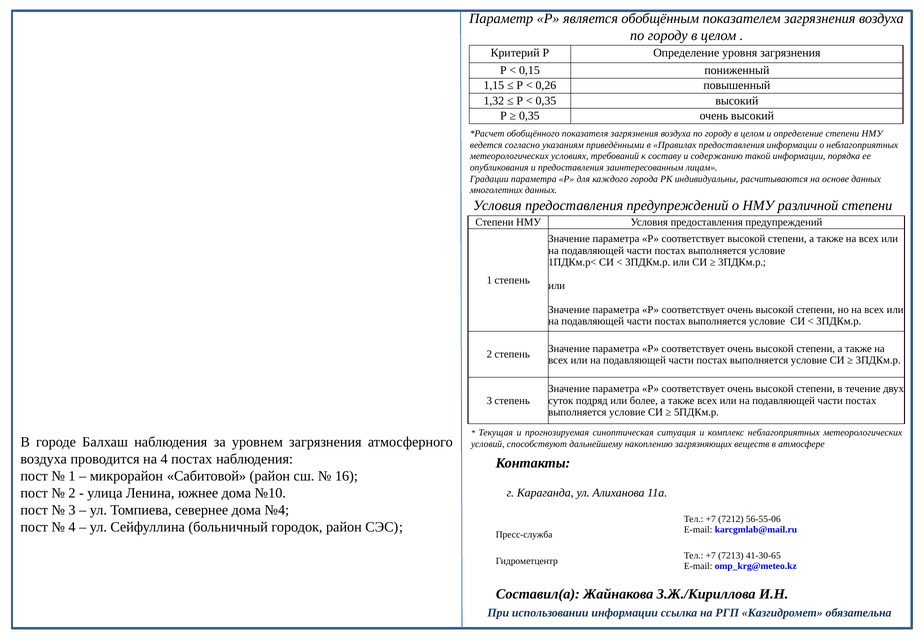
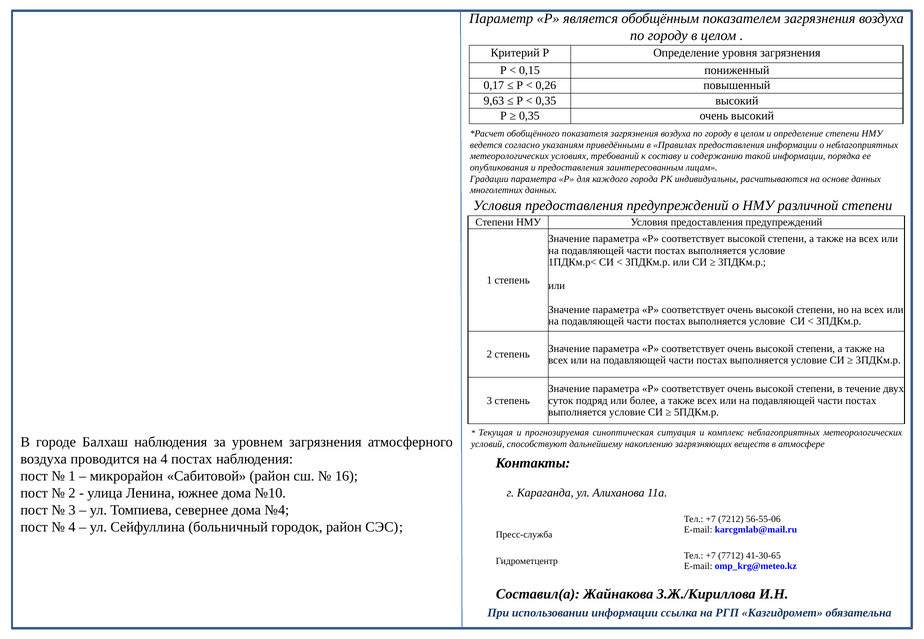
1,15: 1,15 -> 0,17 (494, 86)
1,32: 1,32 -> 9,63 (494, 101)
7213: 7213 -> 7712 (731, 556)
